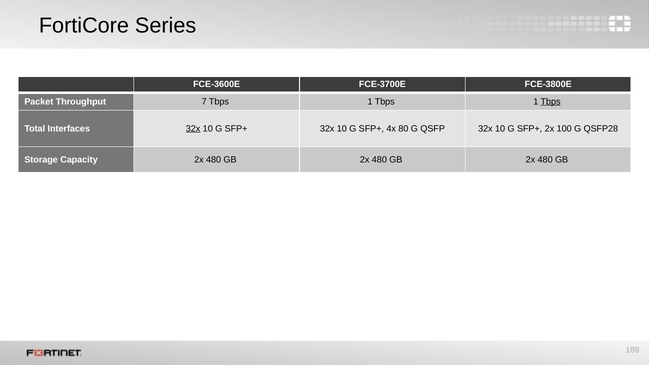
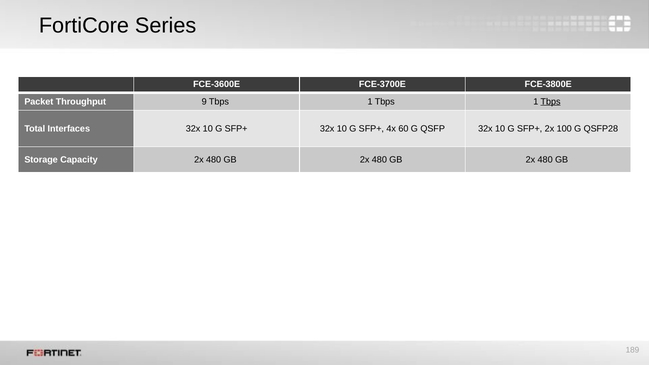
7: 7 -> 9 (204, 102)
32x underline: present -> none (193, 129)
80: 80 -> 60 (403, 129)
